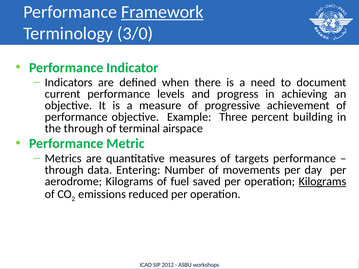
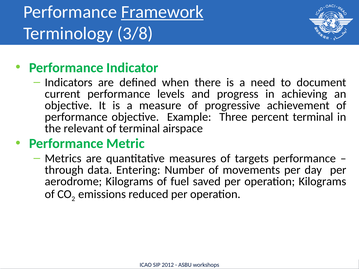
3/0: 3/0 -> 3/8 (135, 34)
percent building: building -> terminal (313, 117)
the through: through -> relevant (84, 129)
Kilograms underline: present -> none (322, 182)
